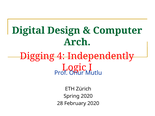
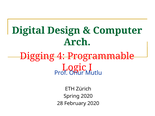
Independently: Independently -> Programmable (101, 56)
